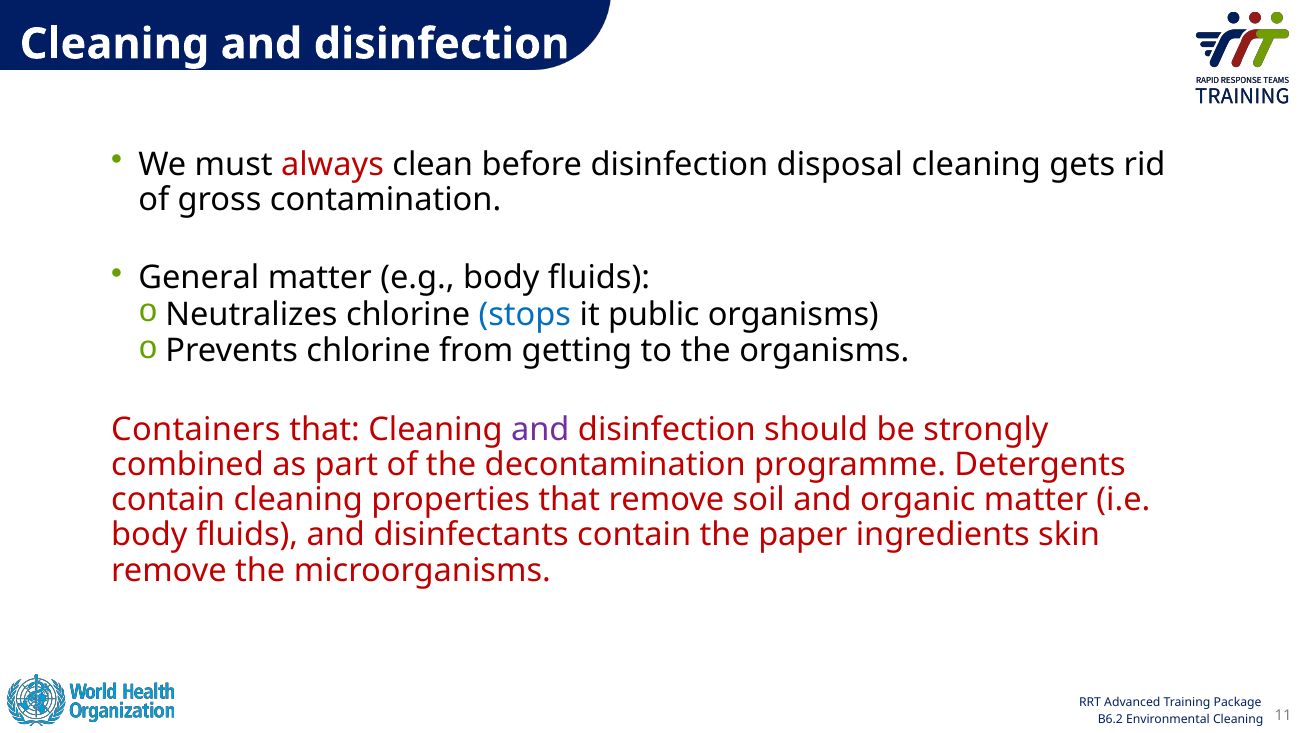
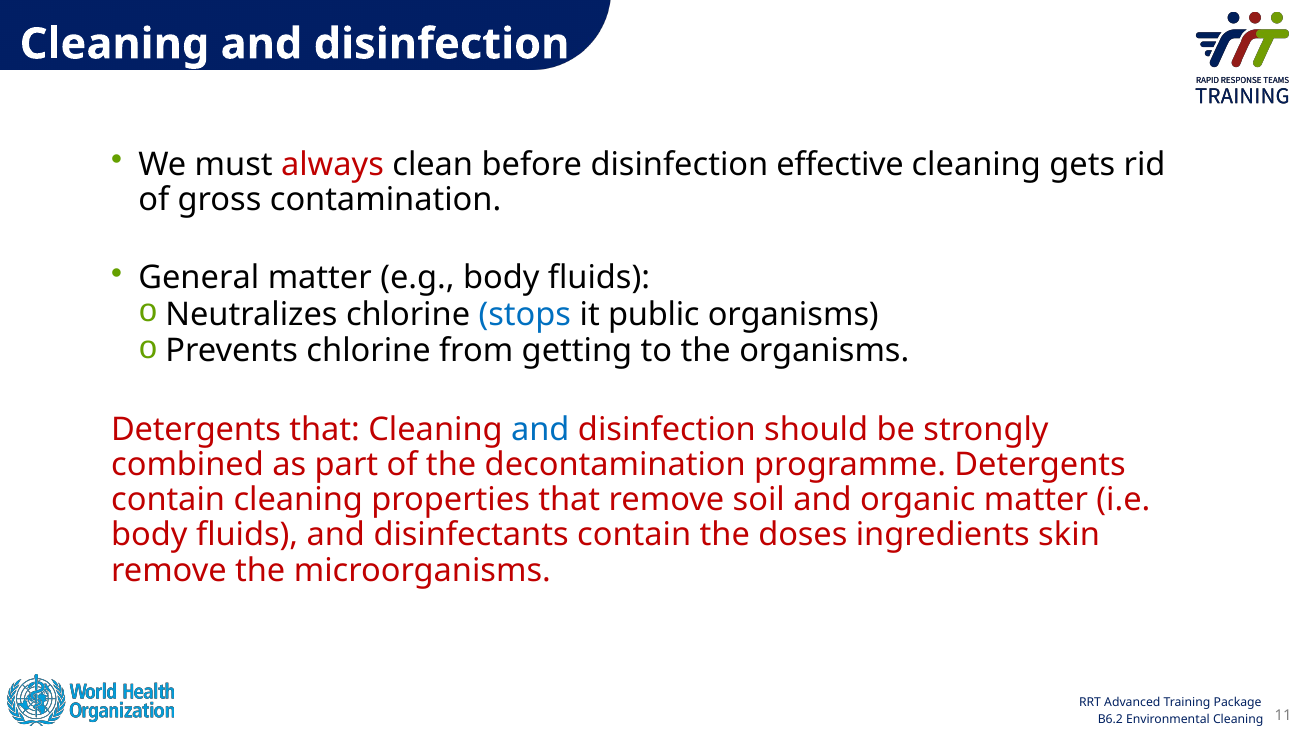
disposal: disposal -> effective (840, 164)
Containers: Containers -> Detergents (196, 430)
and colour: purple -> blue (540, 430)
paper: paper -> doses (803, 535)
